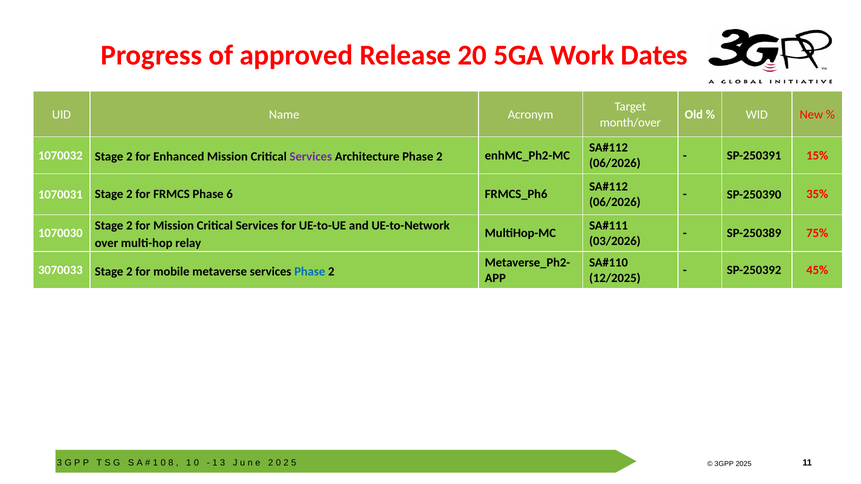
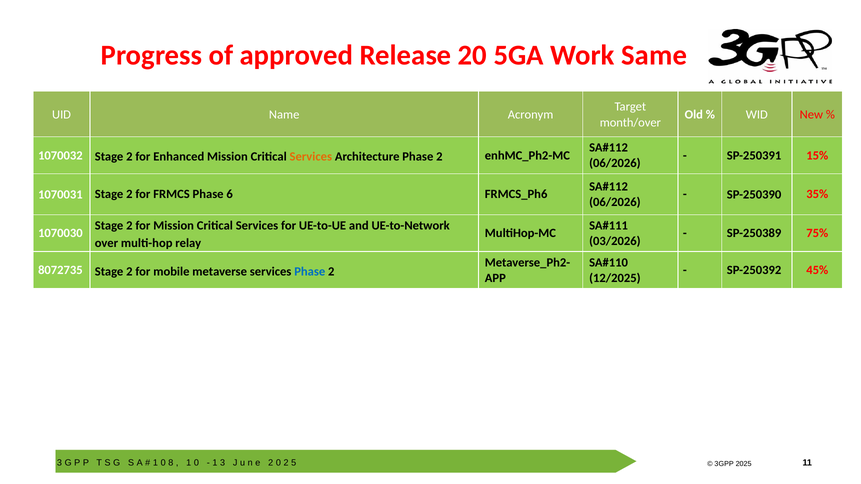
Dates: Dates -> Same (654, 55)
Services colour: purple -> orange (311, 157)
3070033: 3070033 -> 8072735 (60, 270)
